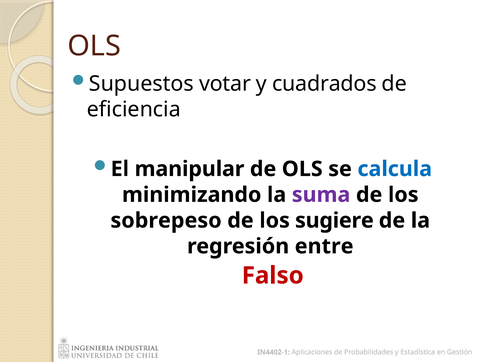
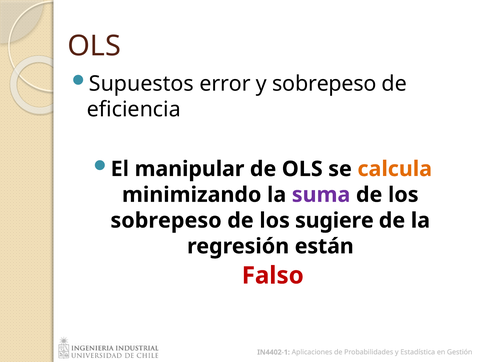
votar: votar -> error (225, 84)
y cuadrados: cuadrados -> sobrepeso (324, 84)
calcula colour: blue -> orange (395, 169)
entre: entre -> están (324, 246)
